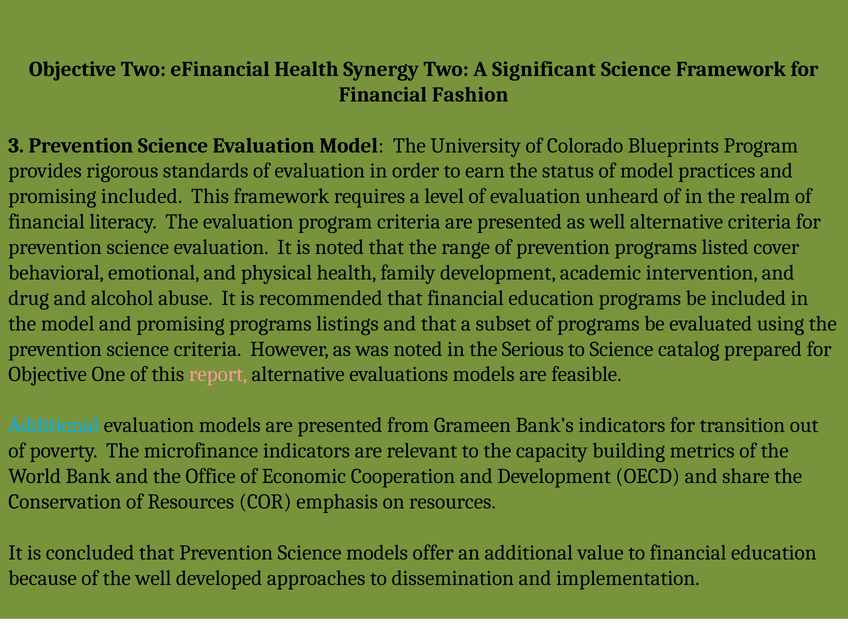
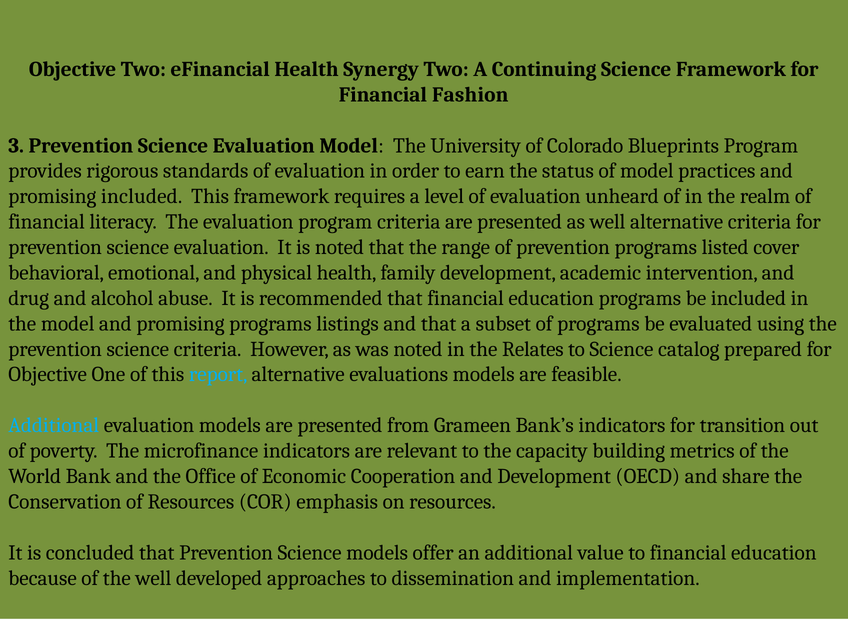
Significant: Significant -> Continuing (544, 69)
Serious: Serious -> Relates (533, 349)
report colour: pink -> light blue (218, 375)
